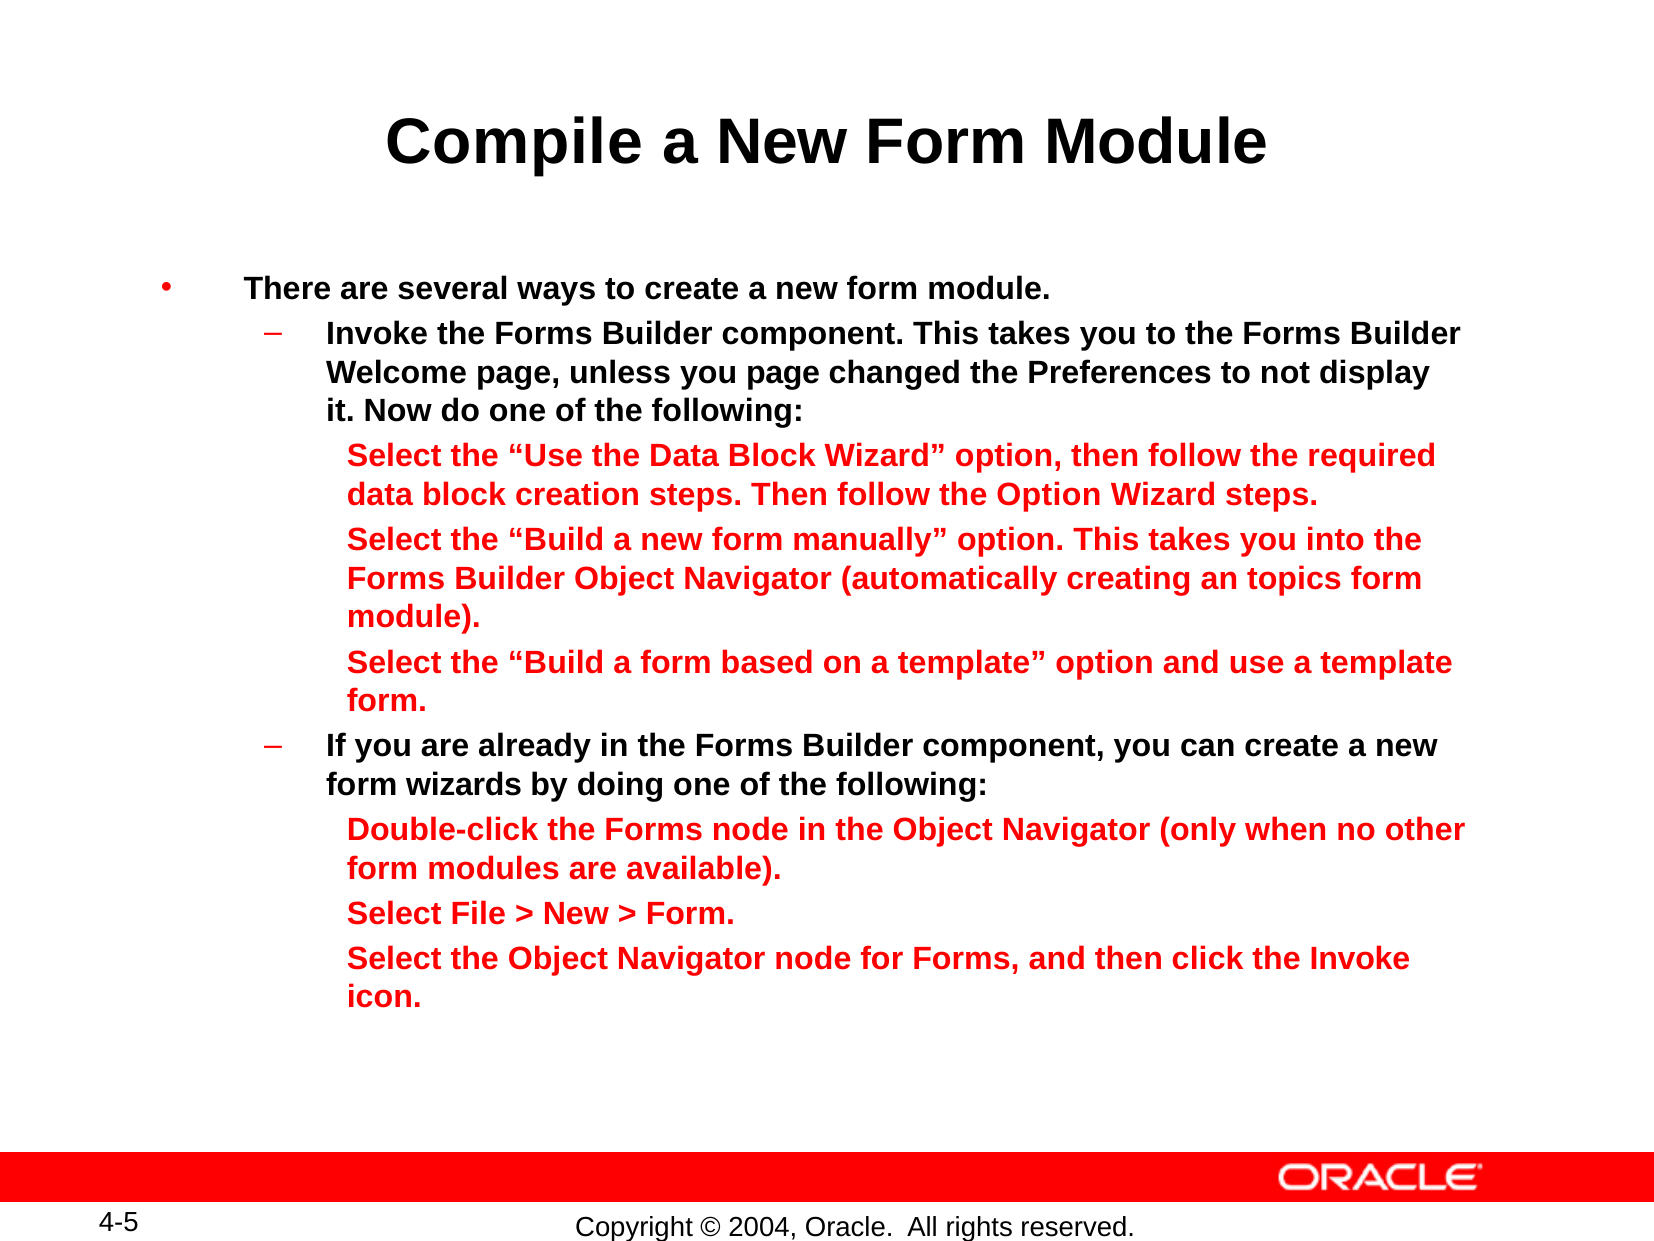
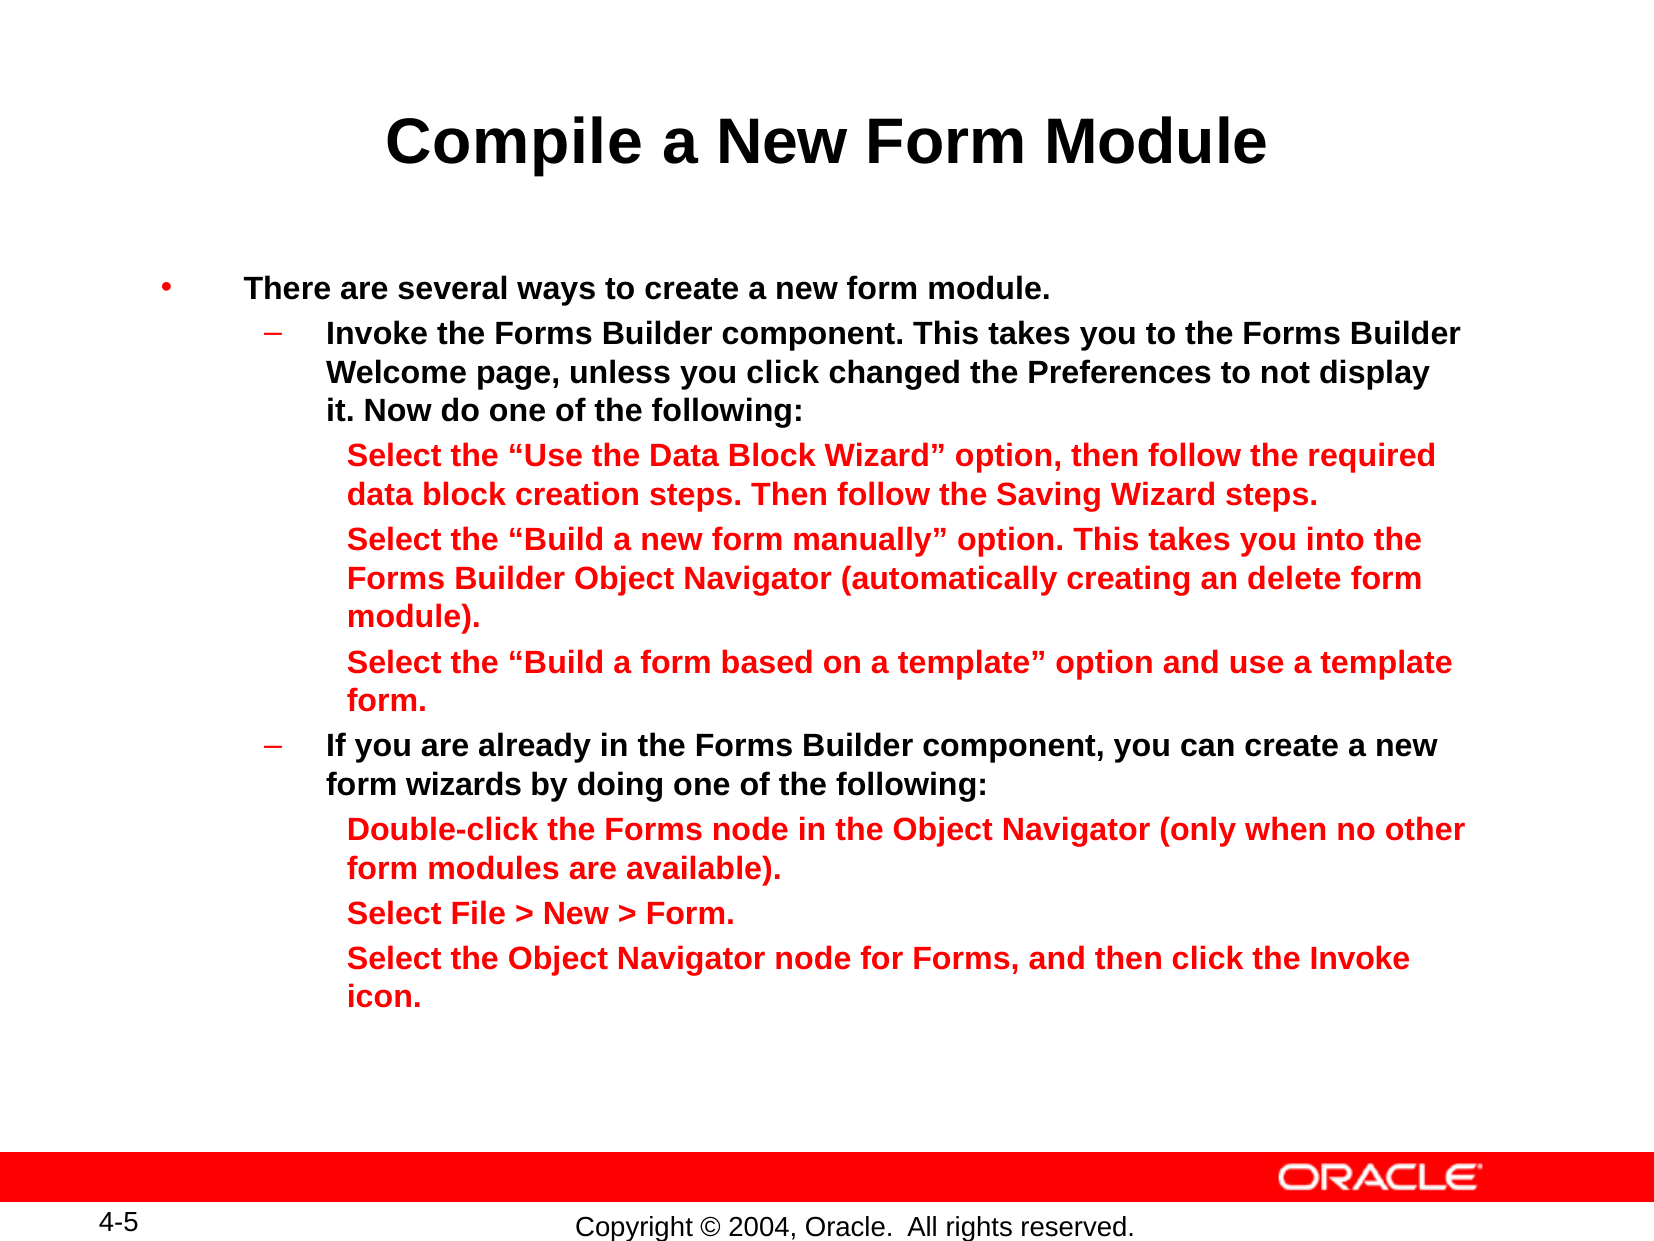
you page: page -> click (783, 372)
the Option: Option -> Saving (1049, 495)
topics: topics -> delete (1294, 578)
